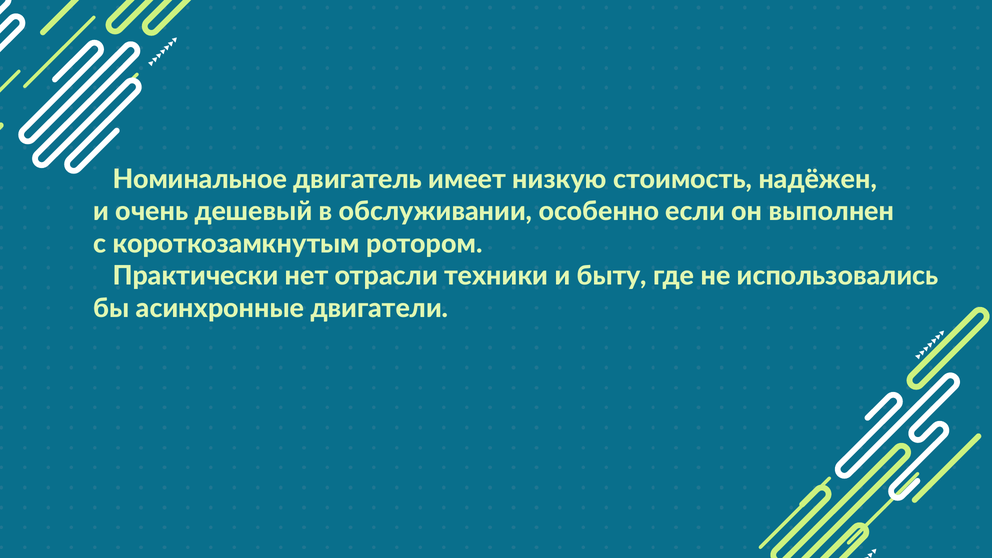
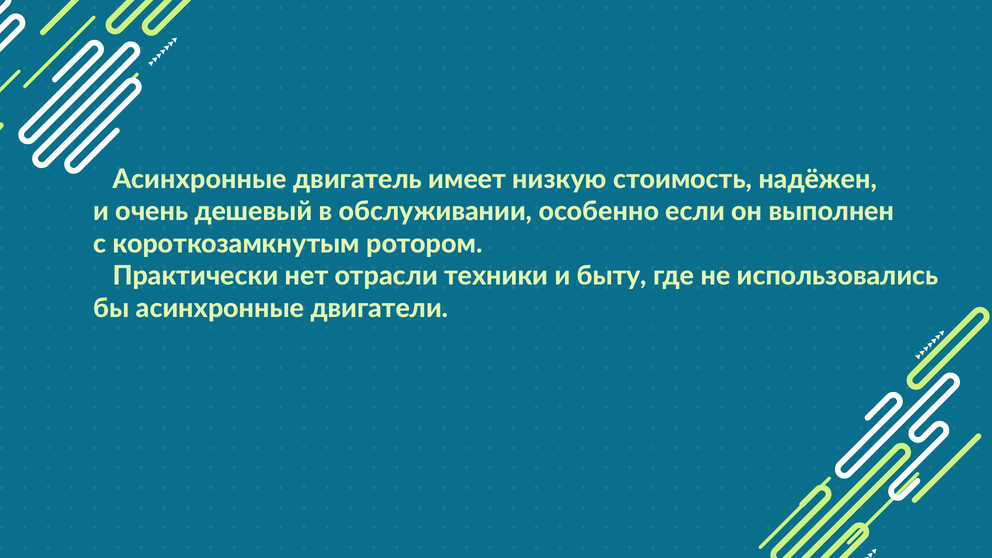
Номинальное: Номинальное -> Асинхронные (200, 179)
